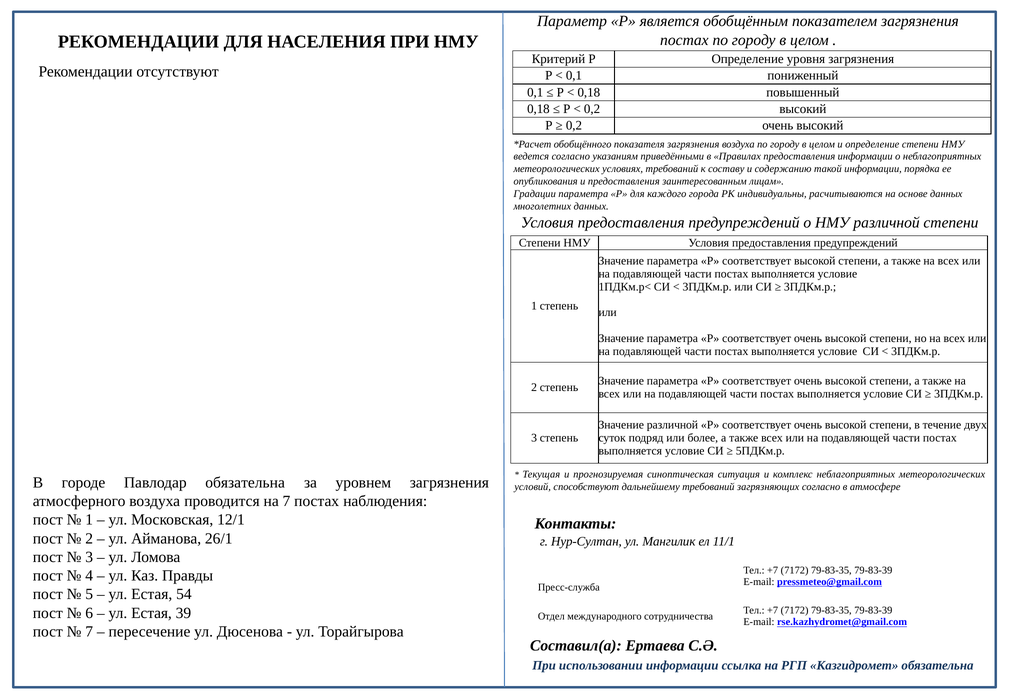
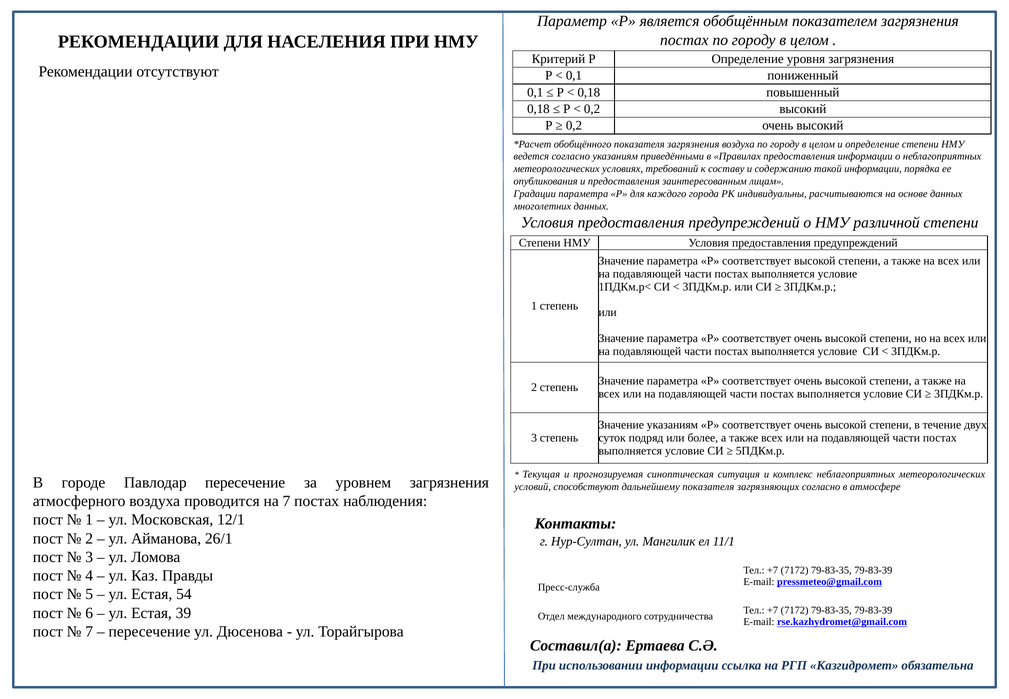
Значение различной: различной -> указаниям (672, 425)
Павлодар обязательна: обязательна -> пересечение (245, 482)
дальнейшему требований: требований -> показателя (708, 486)
